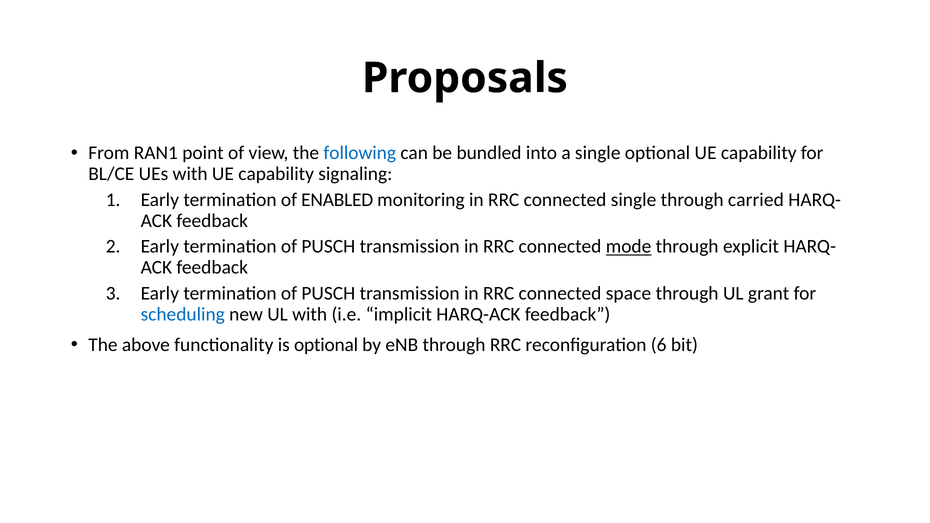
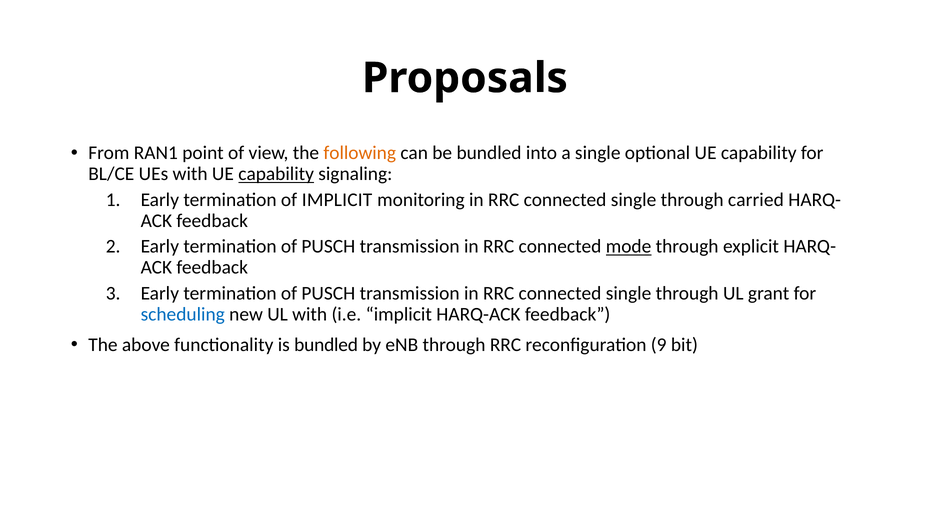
following colour: blue -> orange (360, 153)
capability underline: none -> present (276, 174)
of ENABLED: ENABLED -> IMPLICIT (337, 200)
space: space -> single (629, 293)
is optional: optional -> bundled (326, 345)
6: 6 -> 9 (659, 345)
